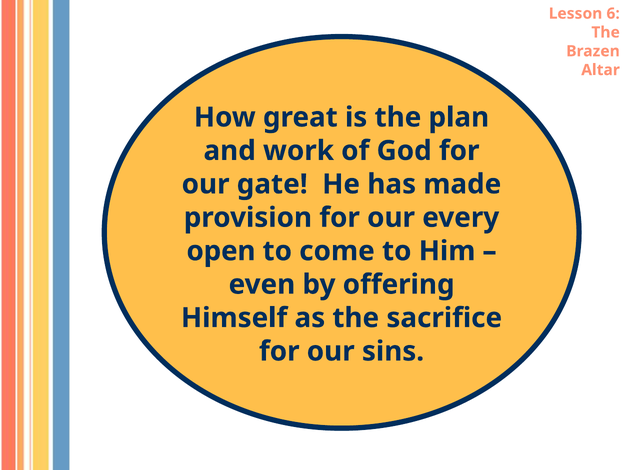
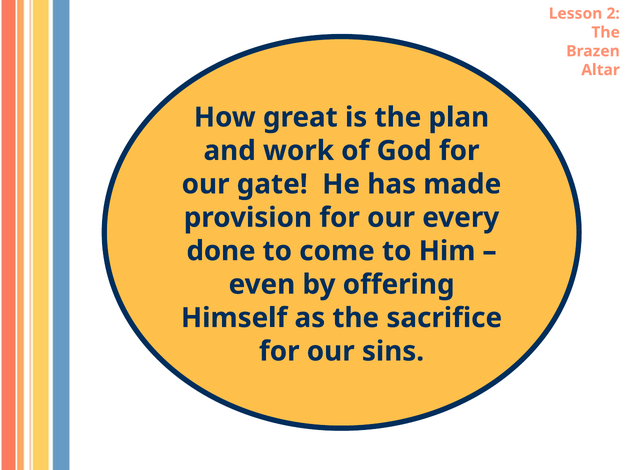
6: 6 -> 2 (613, 14)
open: open -> done (221, 251)
